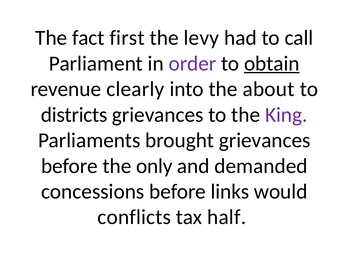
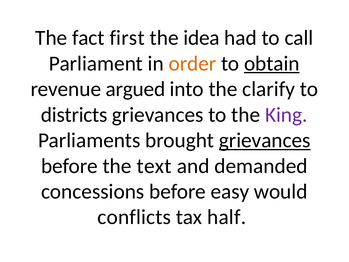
levy: levy -> idea (202, 38)
order colour: purple -> orange (192, 63)
clearly: clearly -> argued (136, 89)
about: about -> clarify (269, 89)
grievances underline: none -> present (265, 140)
only: only -> text (154, 166)
links: links -> easy (230, 191)
